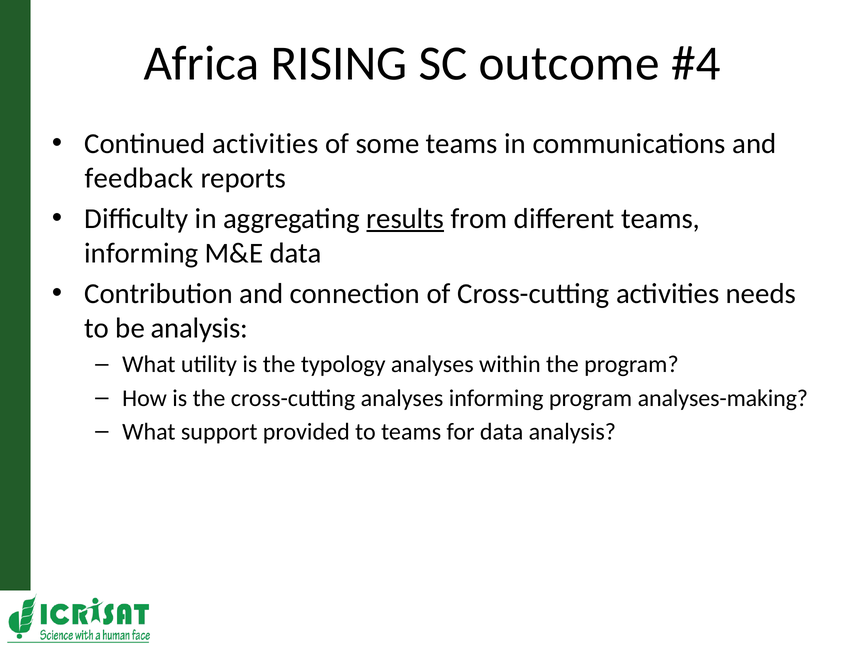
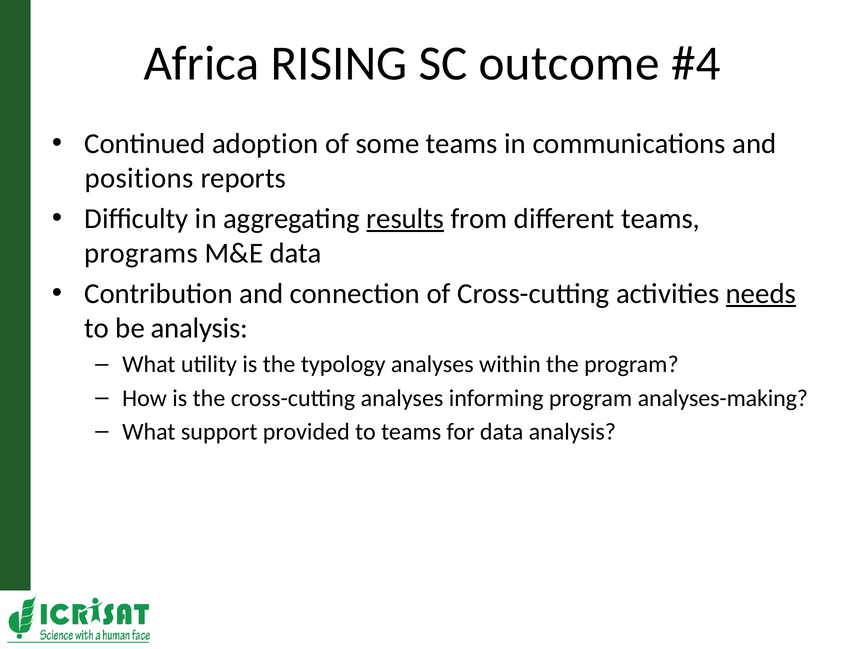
Continued activities: activities -> adoption (265, 144)
feedback: feedback -> positions (139, 178)
informing: informing -> programs (141, 253)
needs underline: none -> present (761, 294)
